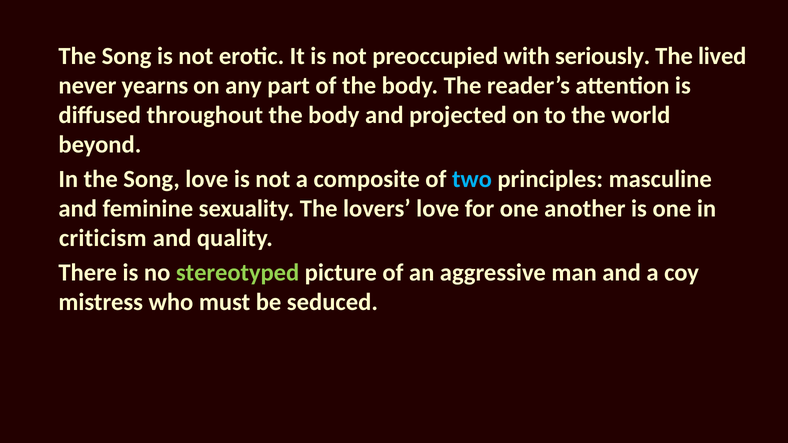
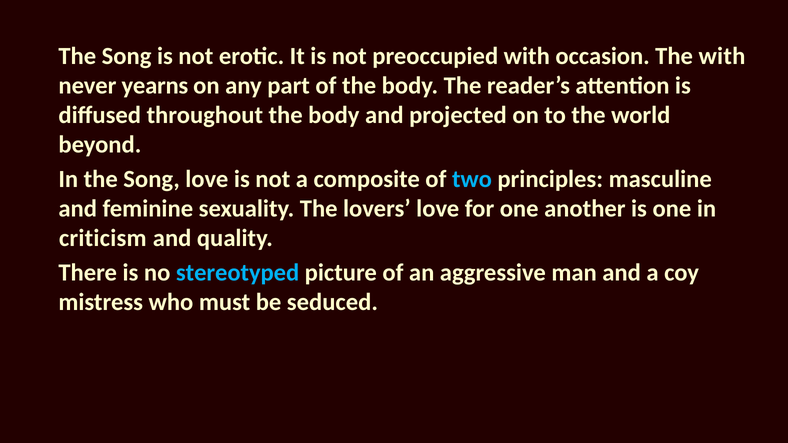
seriously: seriously -> occasion (603, 56)
The lived: lived -> with (722, 56)
stereotyped colour: light green -> light blue (238, 273)
